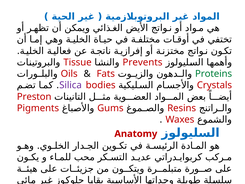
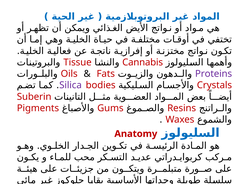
Prevents: Prevents -> Cannabis (143, 62)
Proteins colour: green -> purple (214, 74)
Preston: Preston -> Suberin (34, 97)
